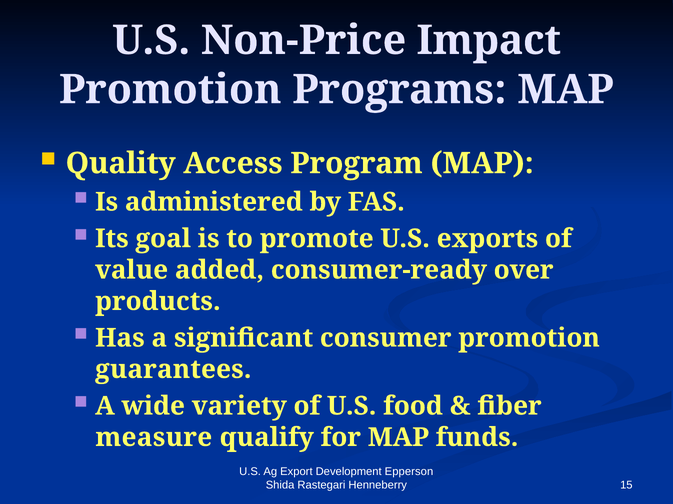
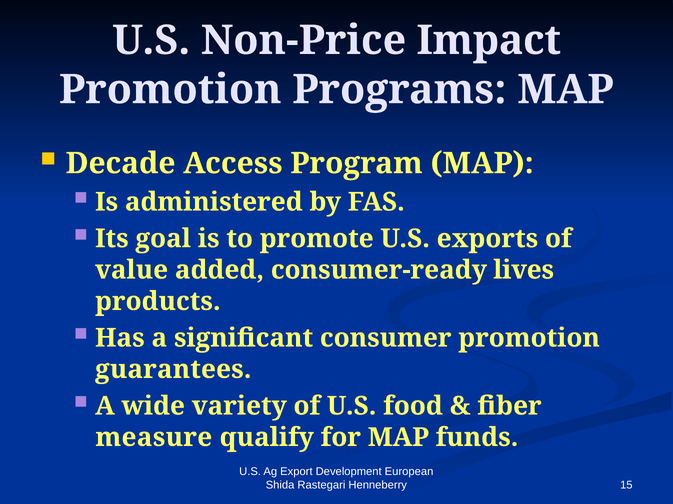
Quality: Quality -> Decade (121, 164)
over: over -> lives (524, 270)
Epperson: Epperson -> European (409, 472)
